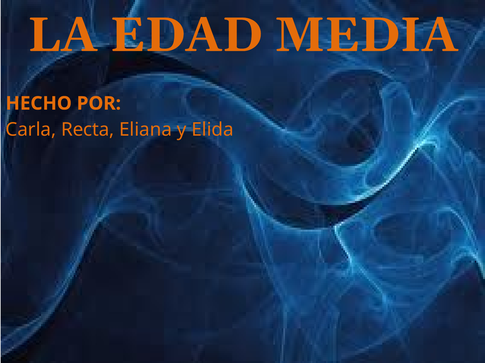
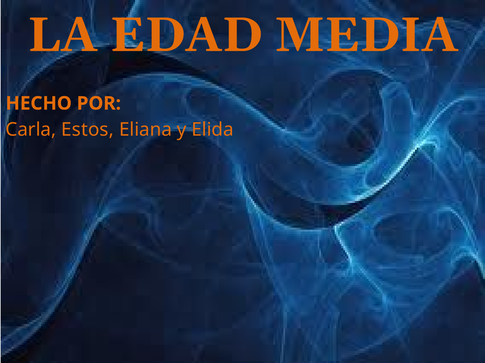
Recta: Recta -> Estos (88, 130)
